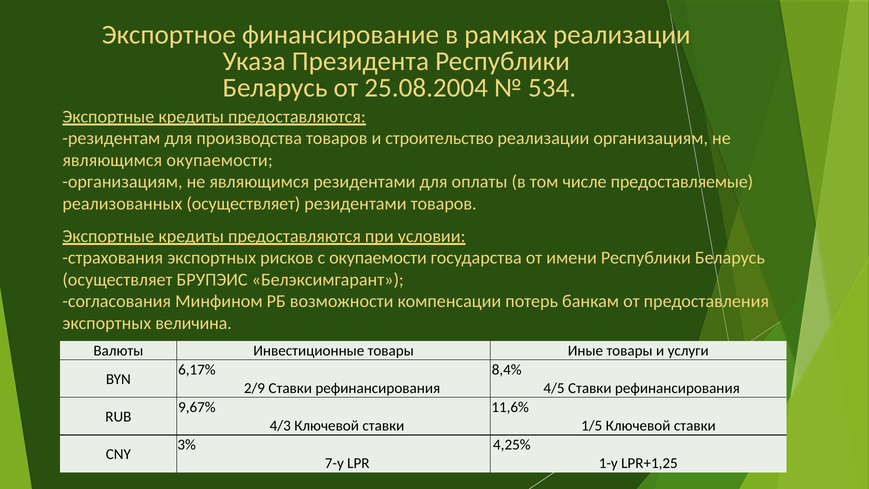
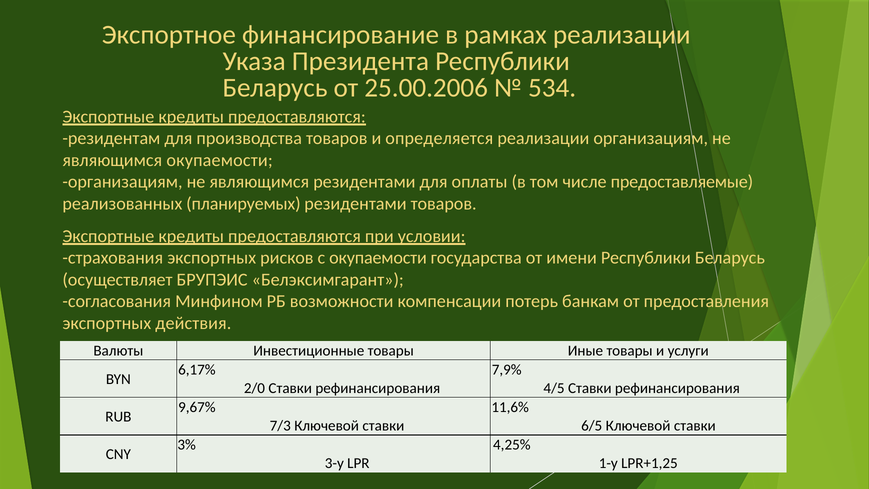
25.08.2004: 25.08.2004 -> 25.00.2006 (426, 88)
строительство: строительство -> определяется (439, 138)
реализованных осуществляет: осуществляет -> планируемых (243, 204)
величина: величина -> действия (193, 323)
8,4%: 8,4% -> 7,9% (507, 370)
2/9: 2/9 -> 2/0 (254, 388)
4/3: 4/3 -> 7/3 (280, 426)
1/5: 1/5 -> 6/5 (592, 426)
7-y: 7-y -> 3-y (334, 463)
